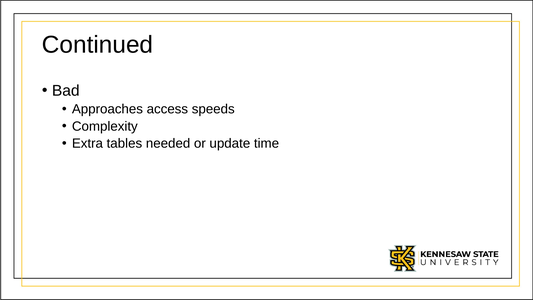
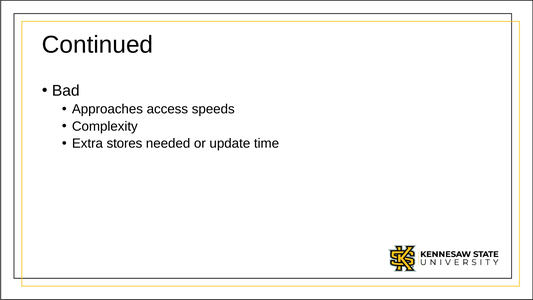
tables: tables -> stores (124, 143)
